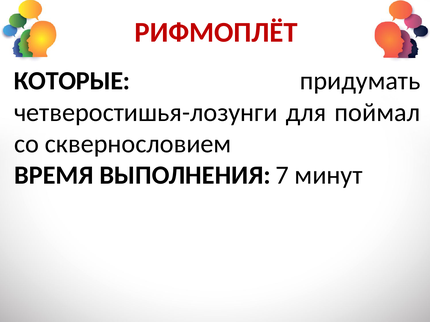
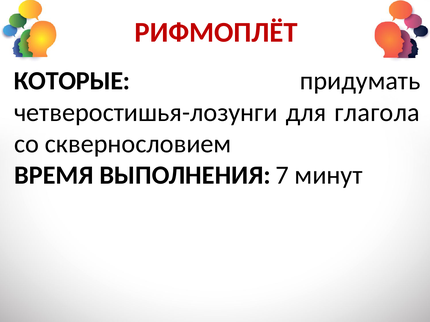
поймал: поймал -> глагола (377, 113)
